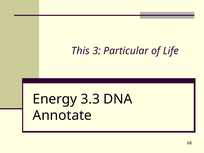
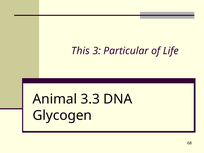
Energy: Energy -> Animal (55, 99)
Annotate: Annotate -> Glycogen (62, 115)
